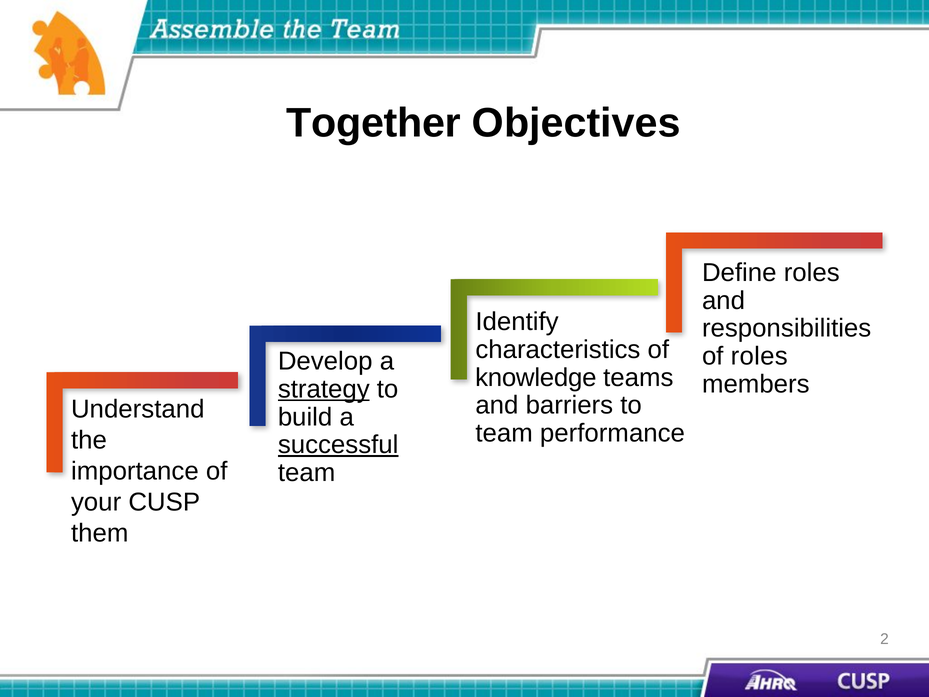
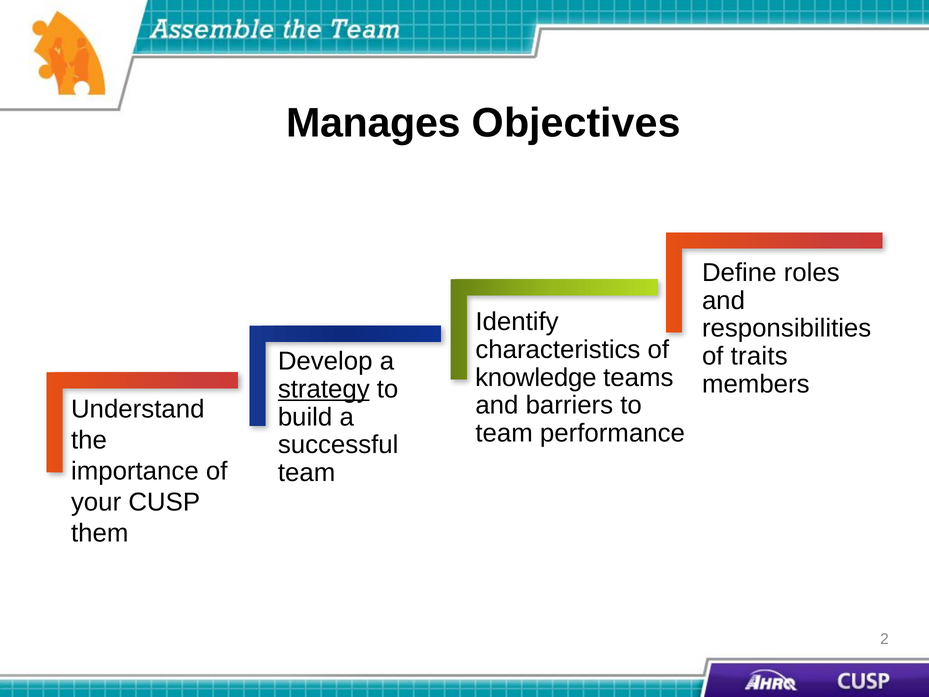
Together: Together -> Manages (374, 123)
of roles: roles -> traits (759, 356)
successful underline: present -> none (338, 445)
